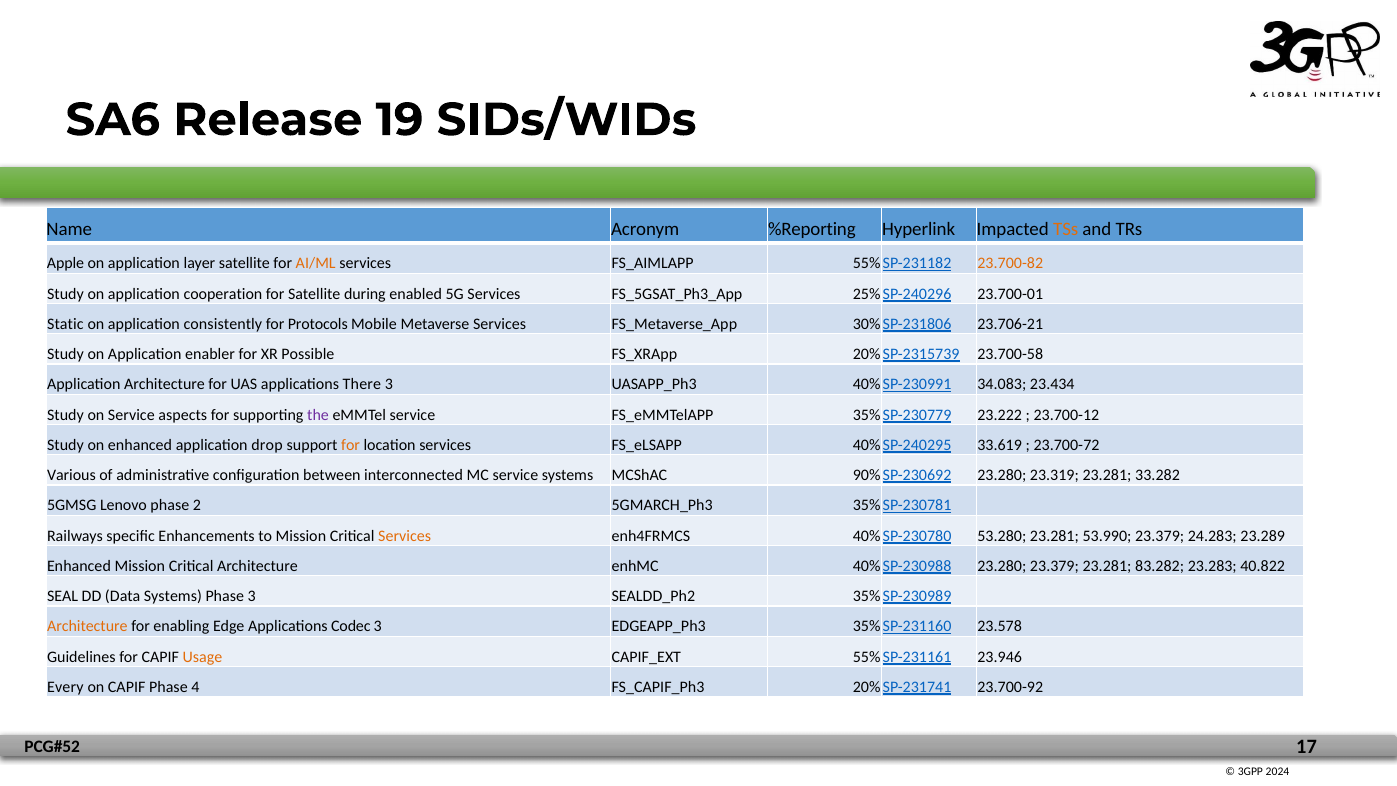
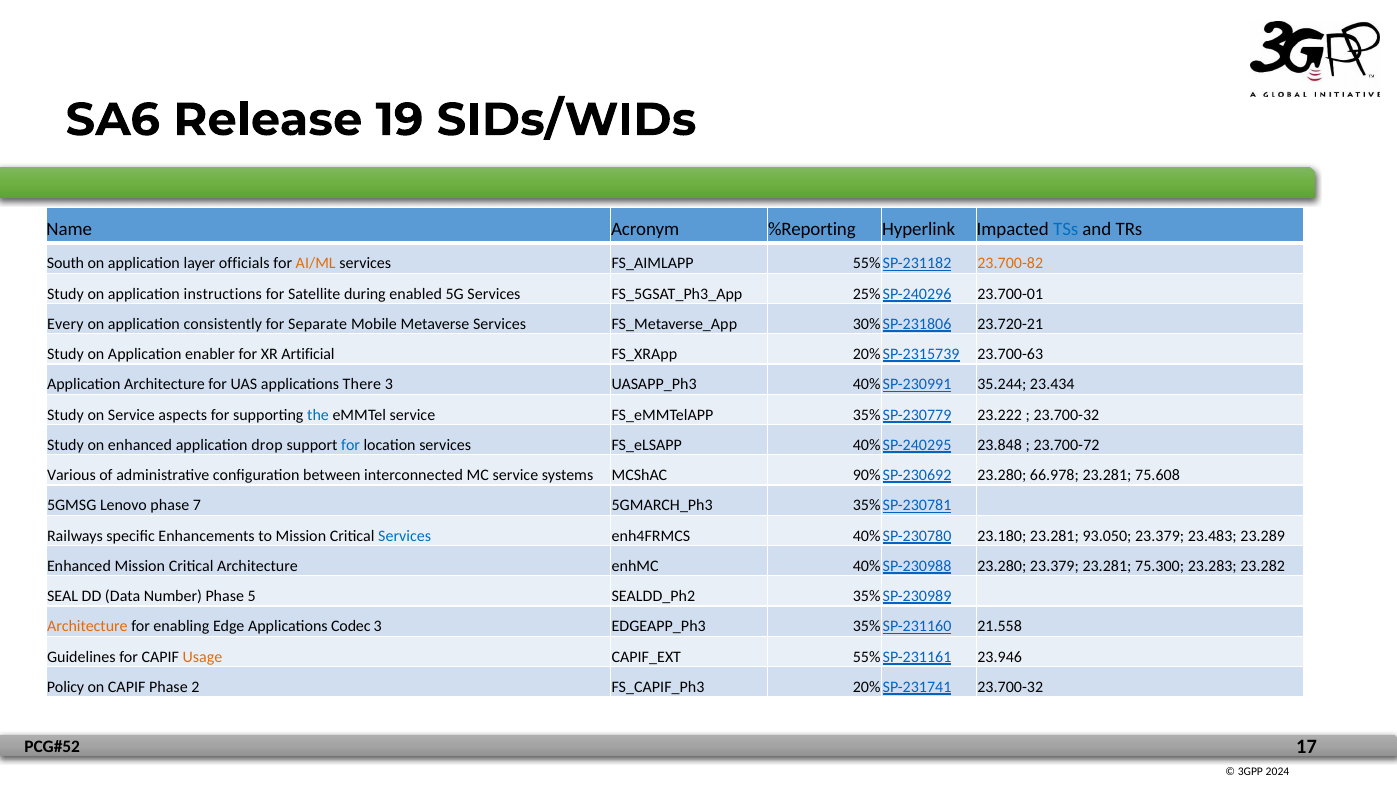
TSs colour: orange -> blue (1066, 229)
Apple: Apple -> South (66, 264)
layer satellite: satellite -> officials (244, 264)
cooperation: cooperation -> instructions (223, 294)
Static: Static -> Every (65, 324)
Protocols: Protocols -> Separate (318, 324)
23.706-21: 23.706-21 -> 23.720-21 (1010, 324)
Possible: Possible -> Artificial (308, 354)
23.700-58: 23.700-58 -> 23.700-63 (1010, 354)
34.083: 34.083 -> 35.244 (1002, 385)
the colour: purple -> blue (318, 415)
23.700-12: 23.700-12 -> 23.700-32 (1066, 415)
for colour: orange -> blue (351, 445)
33.619: 33.619 -> 23.848 (1000, 445)
23.319: 23.319 -> 66.978 (1054, 475)
33.282: 33.282 -> 75.608 (1158, 475)
2: 2 -> 7 (197, 505)
Services colour: orange -> blue (405, 536)
53.280: 53.280 -> 23.180 (1002, 536)
53.990: 53.990 -> 93.050 (1107, 536)
24.283: 24.283 -> 23.483 (1212, 536)
83.282: 83.282 -> 75.300 (1160, 566)
40.822: 40.822 -> 23.282 (1263, 566)
Data Systems: Systems -> Number (173, 596)
Phase 3: 3 -> 5 (252, 596)
23.578: 23.578 -> 21.558 (1000, 626)
Every: Every -> Policy (66, 687)
4: 4 -> 2 (195, 687)
23.700-92: 23.700-92 -> 23.700-32 (1010, 687)
